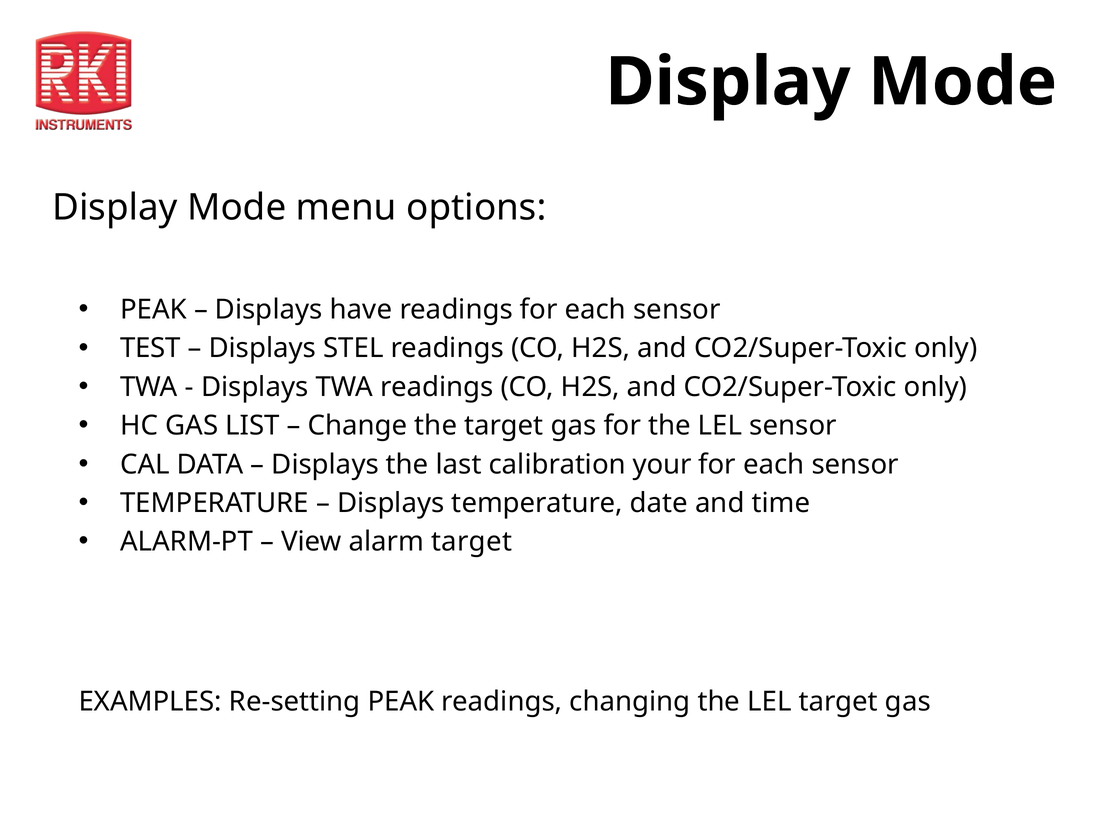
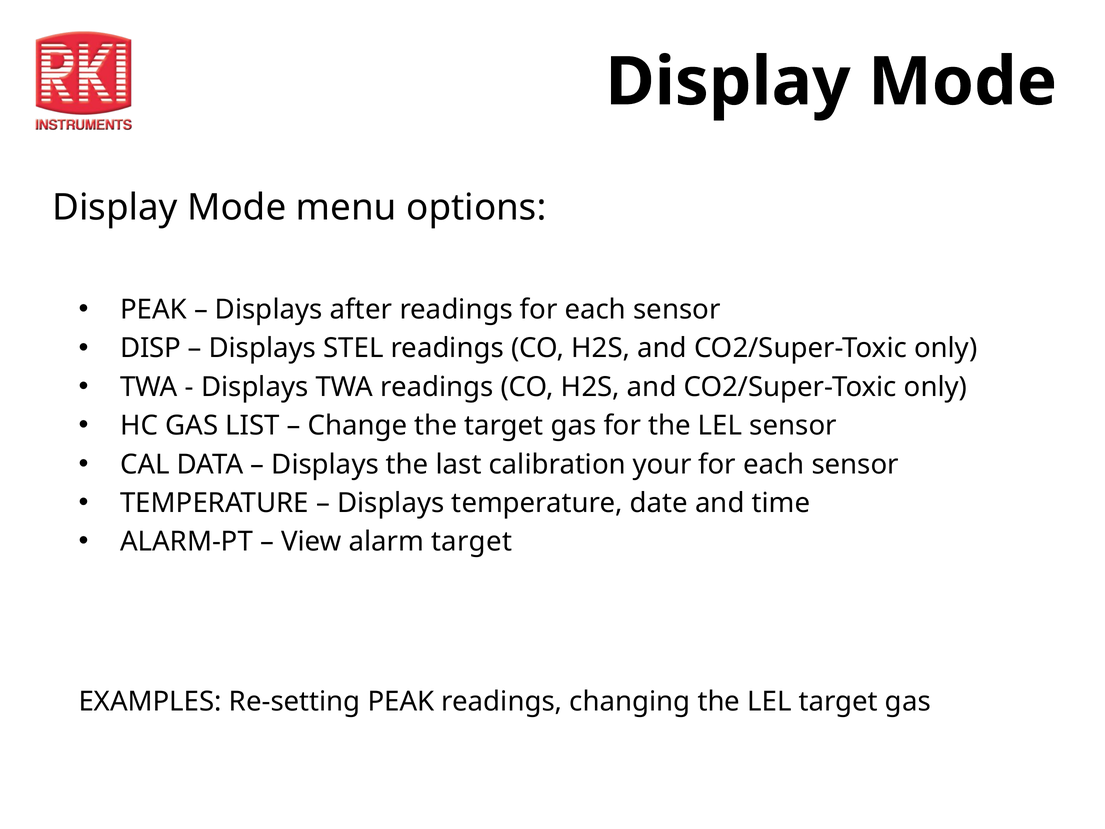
have: have -> after (361, 310)
TEST: TEST -> DISP (150, 348)
